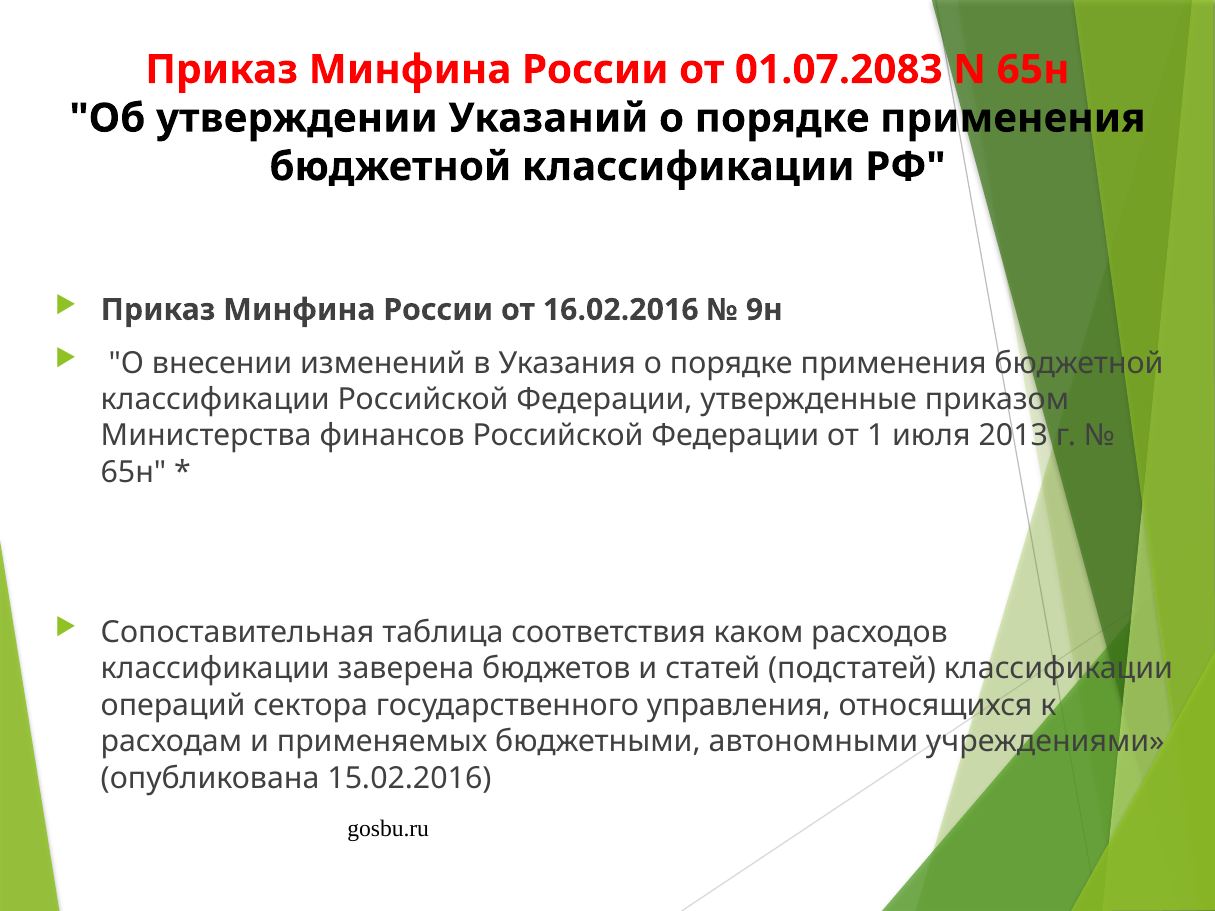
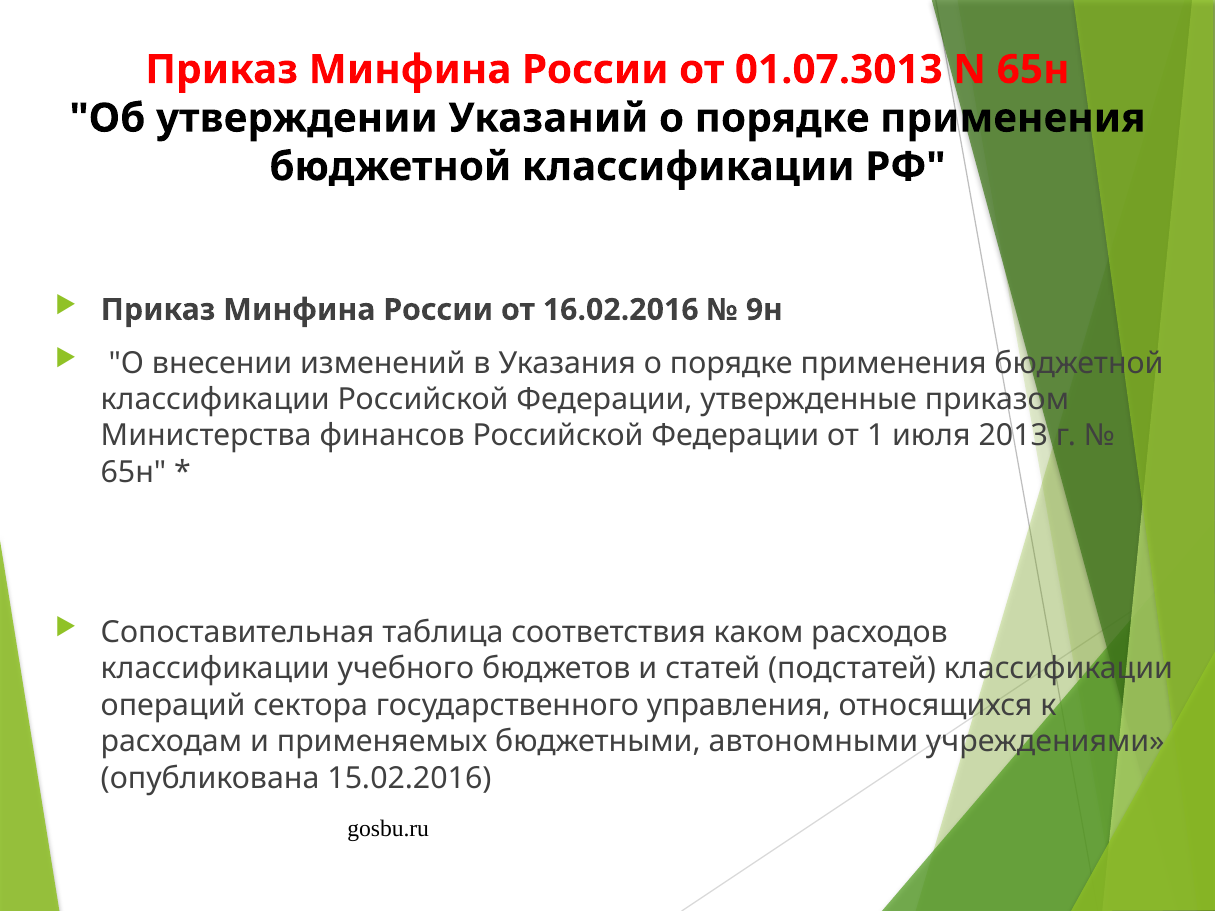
01.07.2083: 01.07.2083 -> 01.07.3013 (839, 70)
заверена: заверена -> учебного (406, 669)
